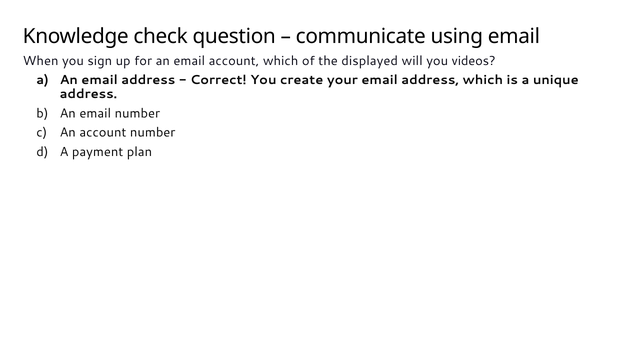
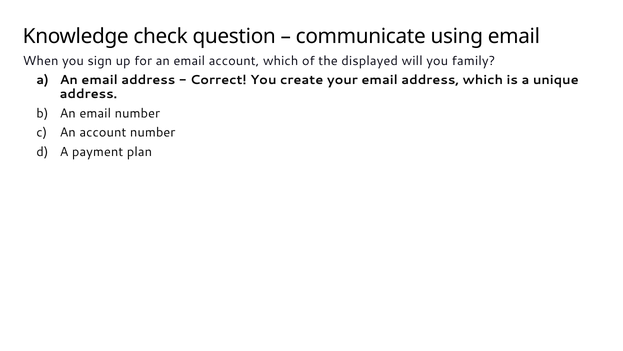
videos: videos -> family (474, 61)
